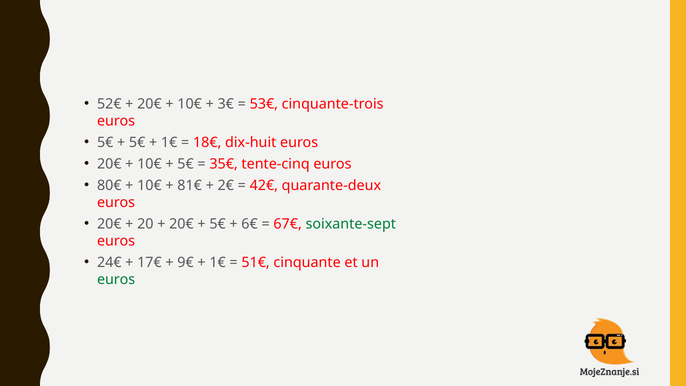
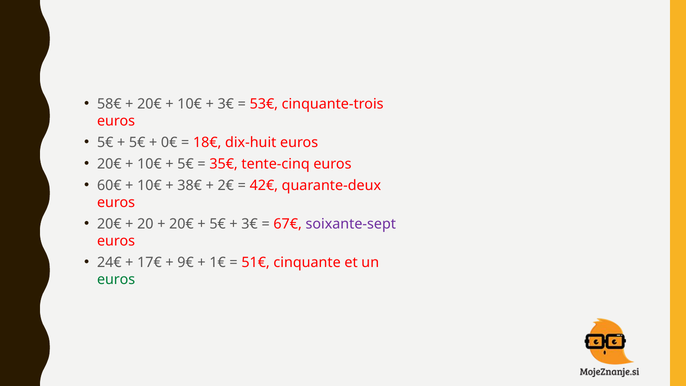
52€: 52€ -> 58€ (109, 104)
1€: 1€ -> 0€ (169, 142)
80€: 80€ -> 60€ (109, 185)
81€: 81€ -> 38€ (190, 185)
6€: 6€ -> 3€ (250, 224)
soixante-sept colour: green -> purple (351, 224)
